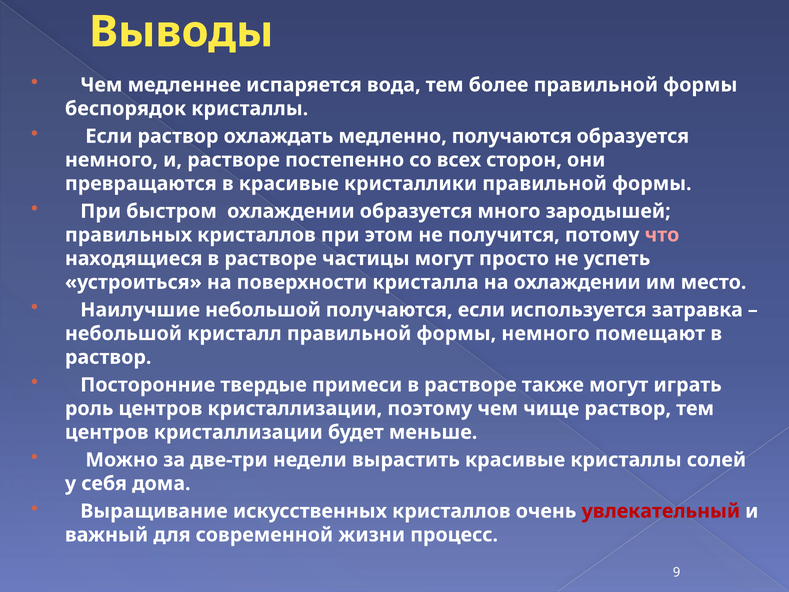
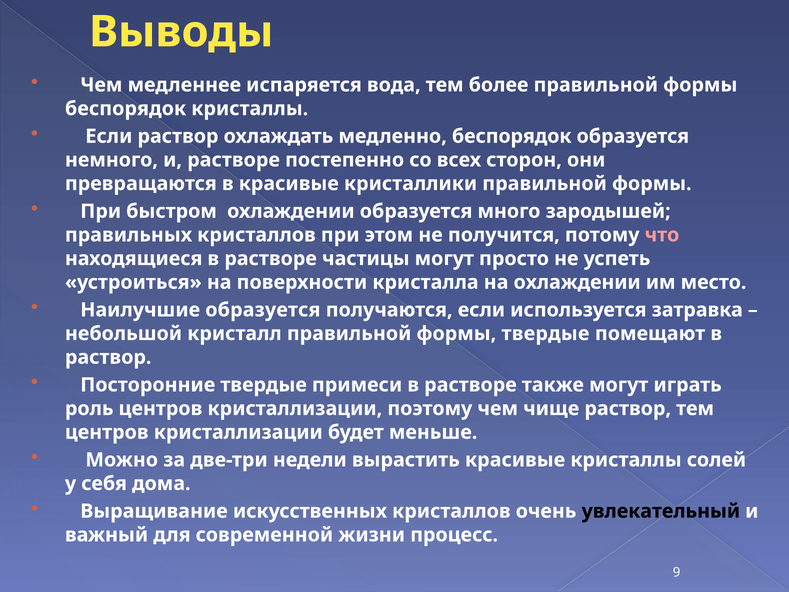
медленно получаются: получаются -> беспорядок (512, 136)
Наилучшие небольшой: небольшой -> образуется (263, 310)
формы немного: немного -> твердые (545, 333)
увлекательный colour: red -> black (661, 511)
